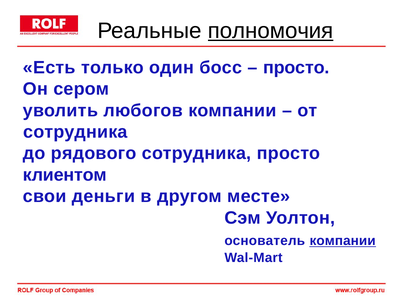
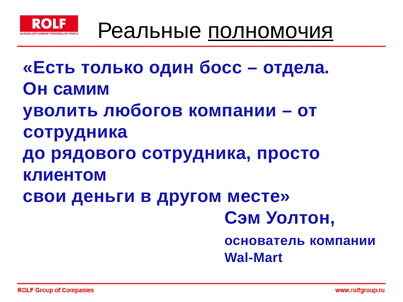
просто: просто -> отдела (296, 68)
сером: сером -> самим (81, 89)
компании underline: present -> none (343, 241)
